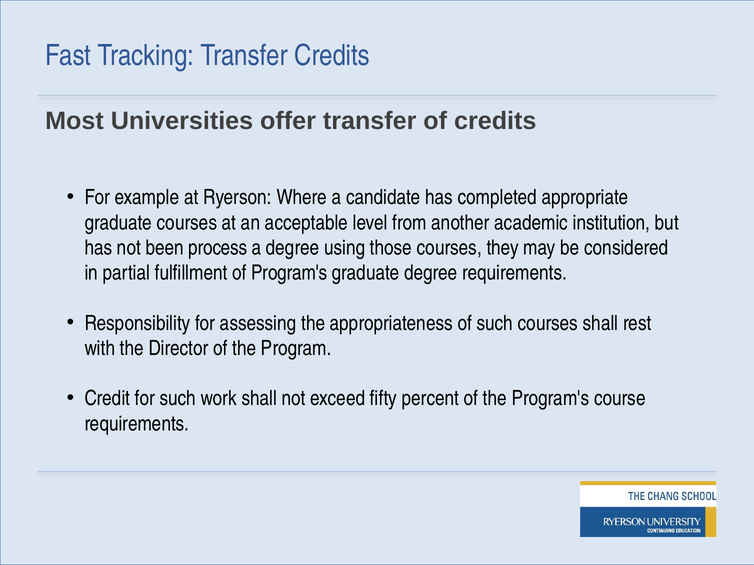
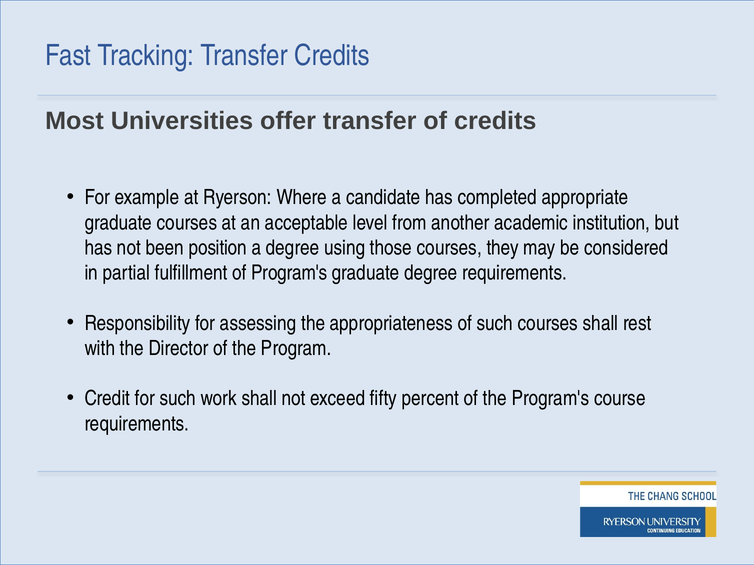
process: process -> position (218, 248)
